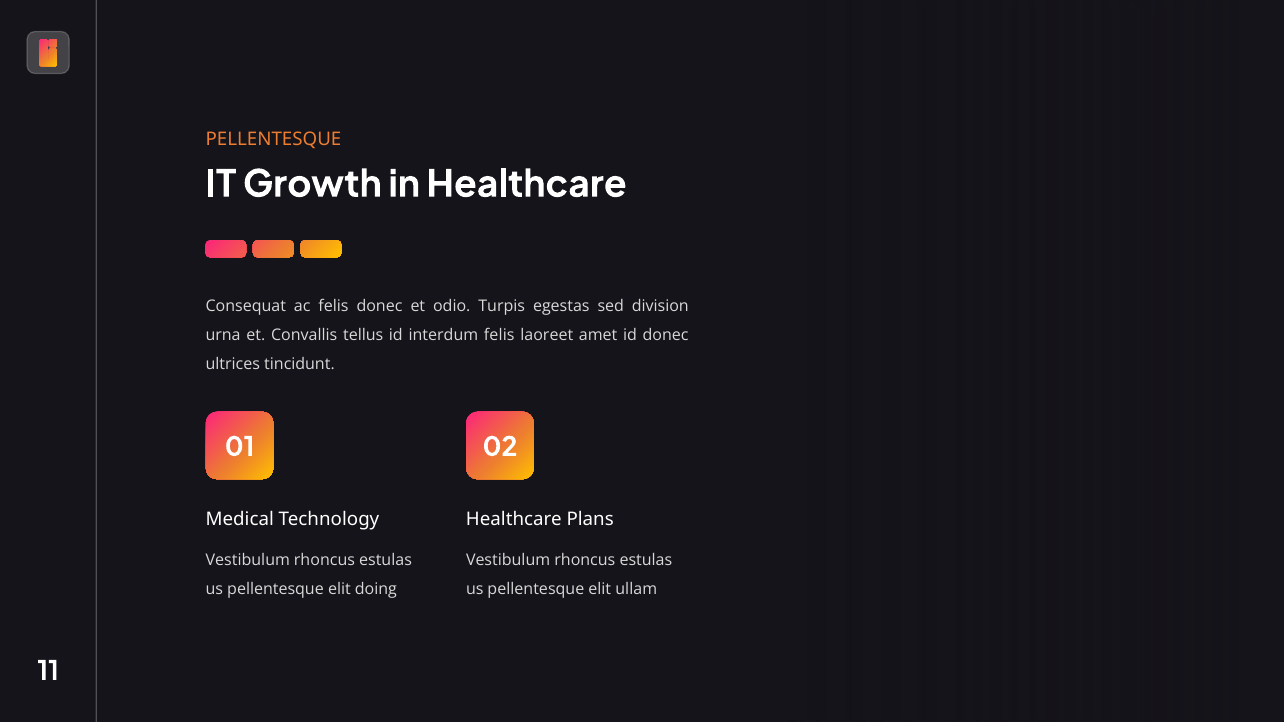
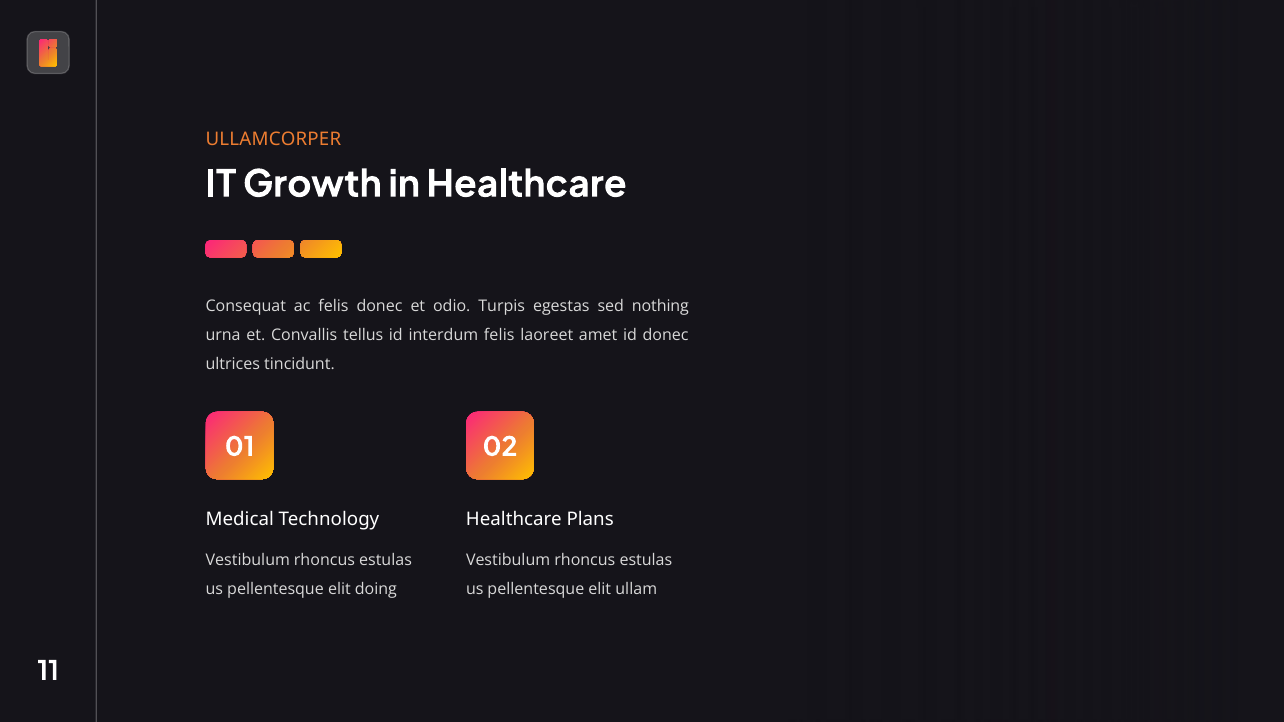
PELLENTESQUE: PELLENTESQUE -> ULLAMCORPER (273, 140)
division: division -> nothing (660, 306)
